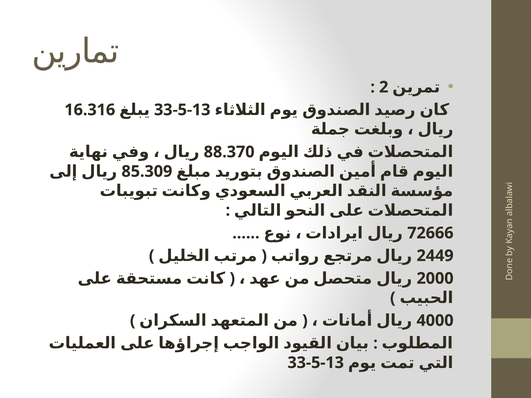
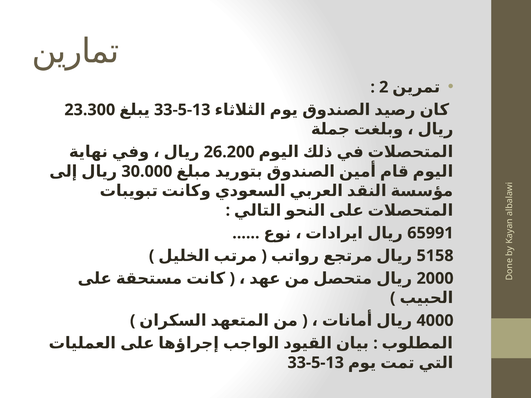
16.316: 16.316 -> 23.300 (90, 110)
88.370: 88.370 -> 26.200 (229, 152)
85.309: 85.309 -> 30.000 (147, 172)
72666: 72666 -> 65991 (430, 233)
2449: 2449 -> 5158 (435, 256)
